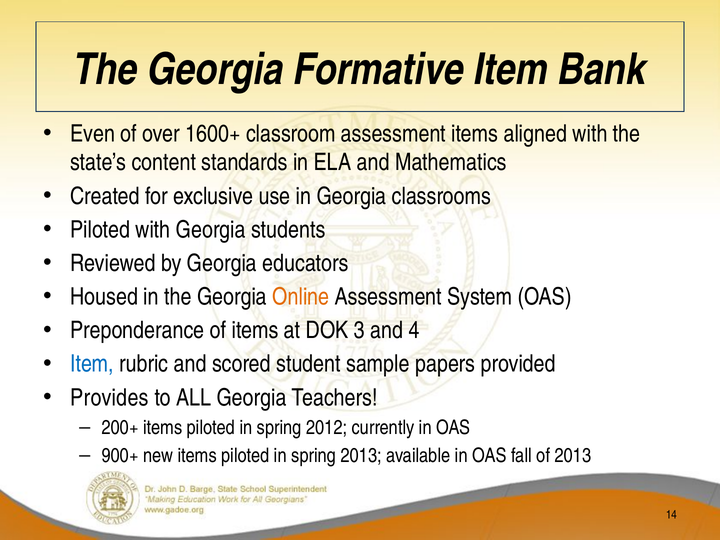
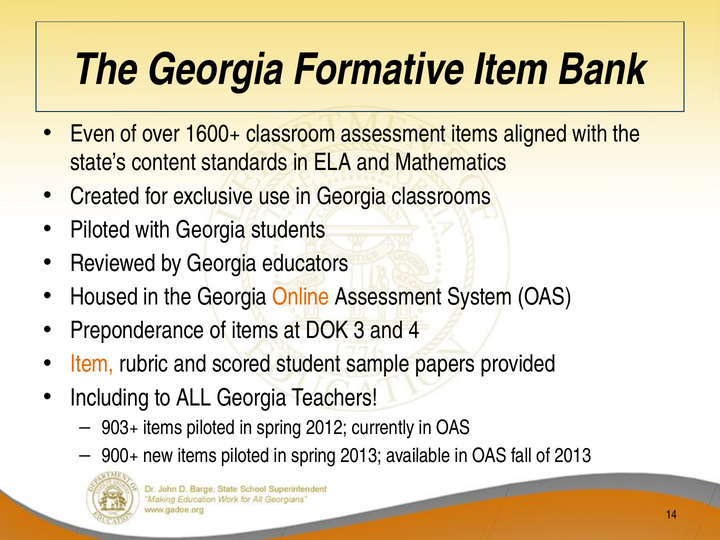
Item colour: blue -> orange (92, 364)
Provides: Provides -> Including (110, 398)
200+: 200+ -> 903+ (120, 428)
